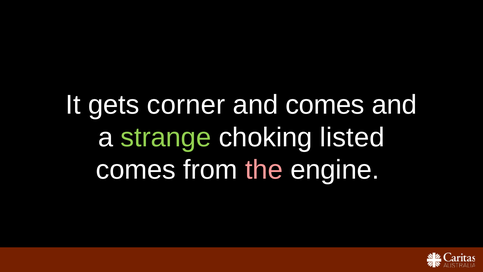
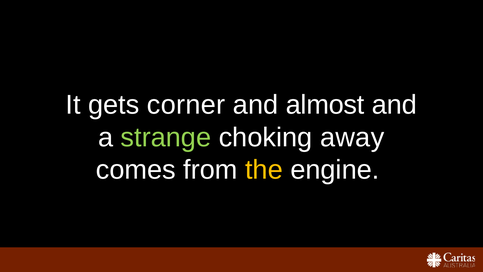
and comes: comes -> almost (325, 105)
listed: listed -> away (352, 137)
the colour: pink -> yellow (264, 170)
